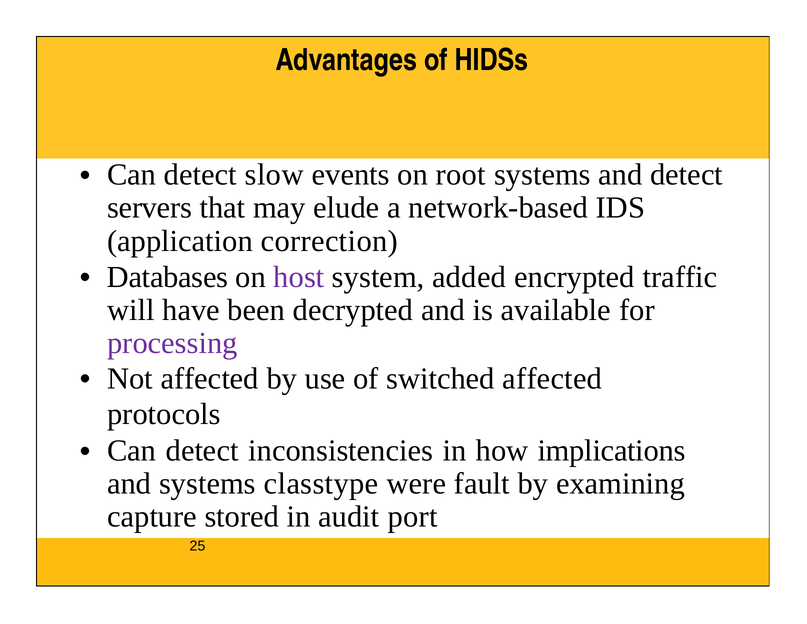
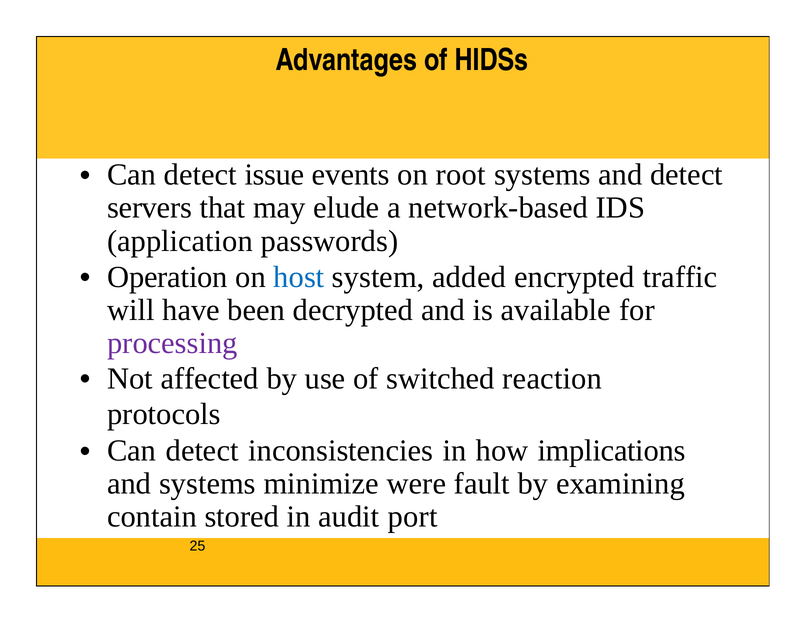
slow: slow -> issue (275, 175)
correction: correction -> passwords (330, 241)
Databases: Databases -> Operation (167, 277)
host colour: purple -> blue (299, 277)
switched affected: affected -> reaction (552, 378)
classtype: classtype -> minimize (321, 484)
capture: capture -> contain (152, 517)
